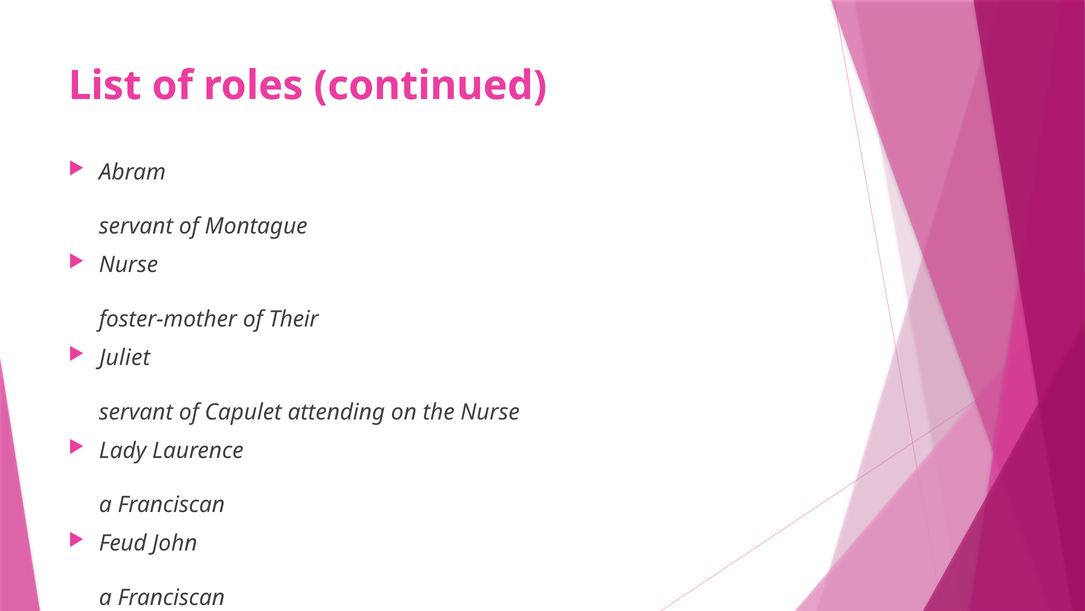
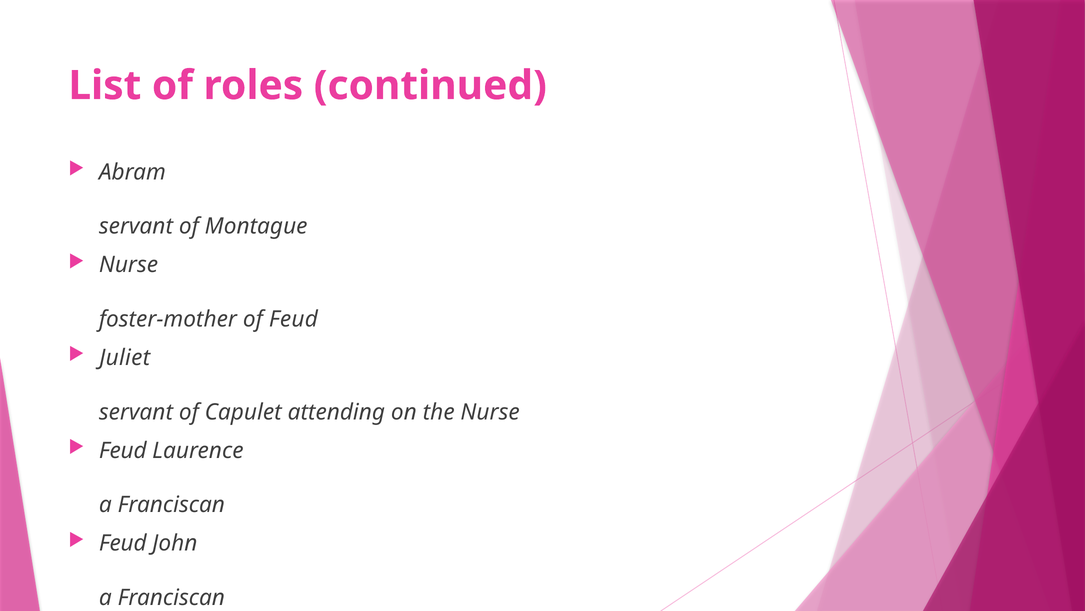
of Their: Their -> Feud (293, 319)
Lady: Lady -> Feud (123, 450)
